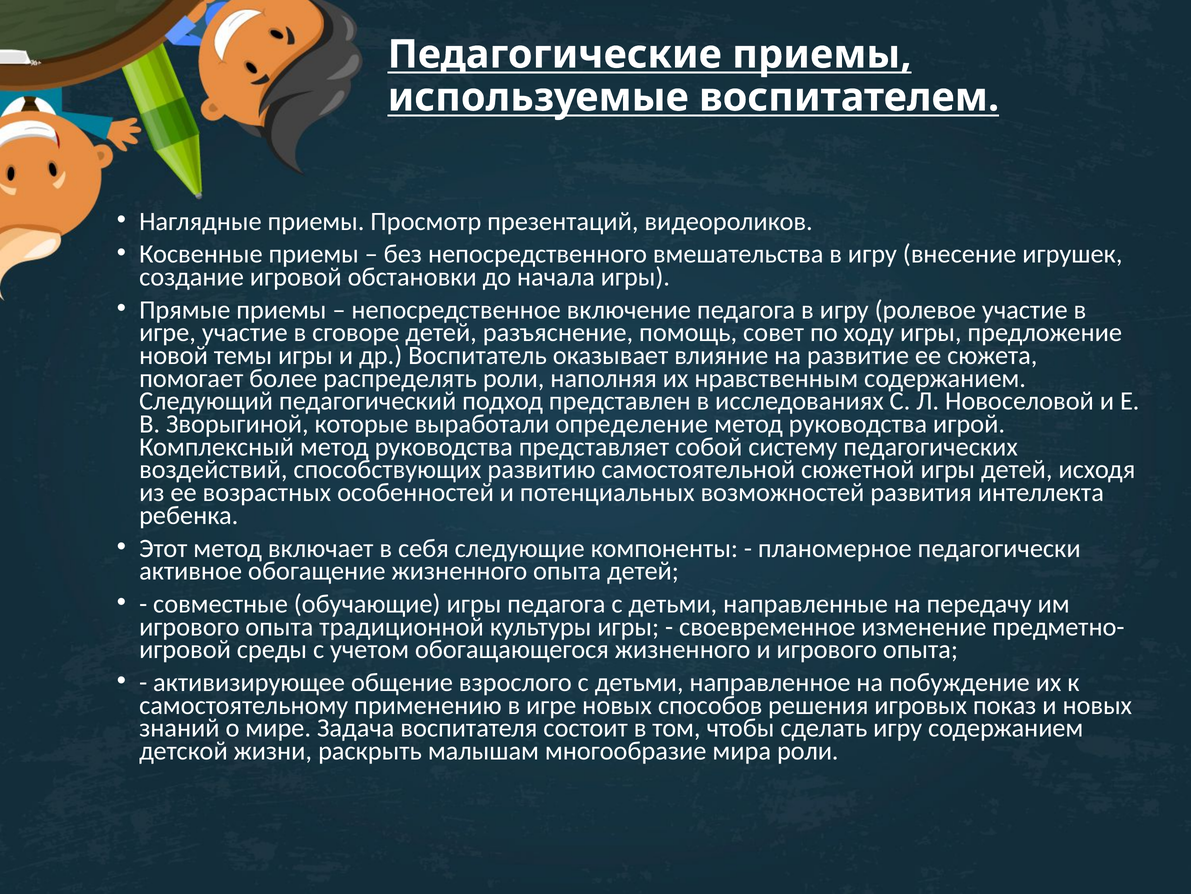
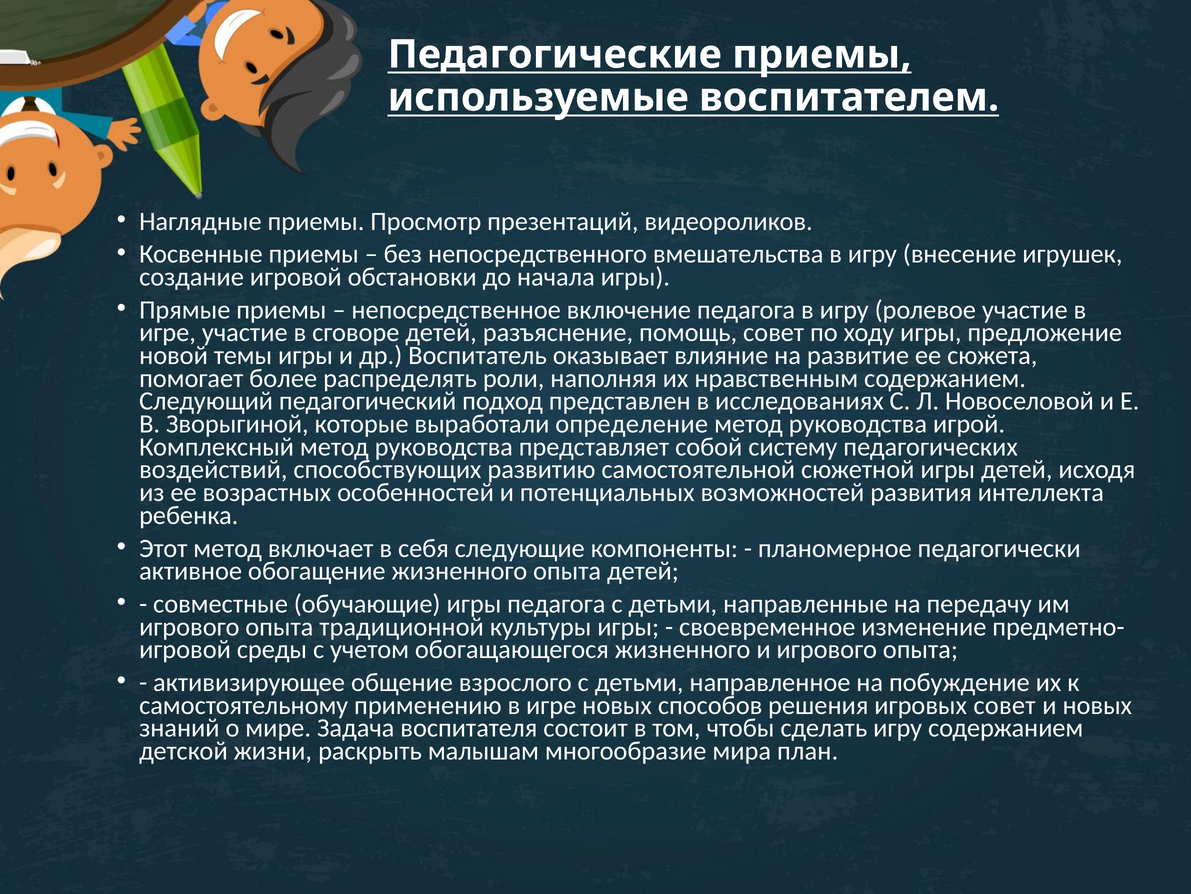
игровых показ: показ -> совет (1005, 705)
мира роли: роли -> план (808, 750)
